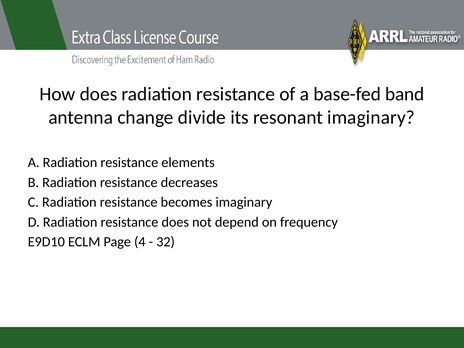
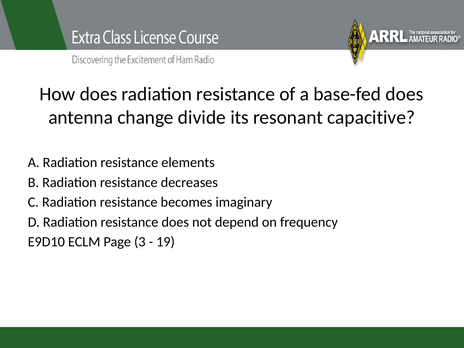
base-fed band: band -> does (404, 94)
resonant imaginary: imaginary -> capacitive (371, 117)
4: 4 -> 3 (140, 242)
32: 32 -> 19 (166, 242)
